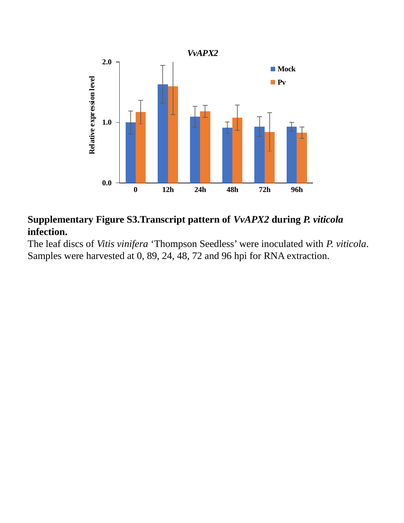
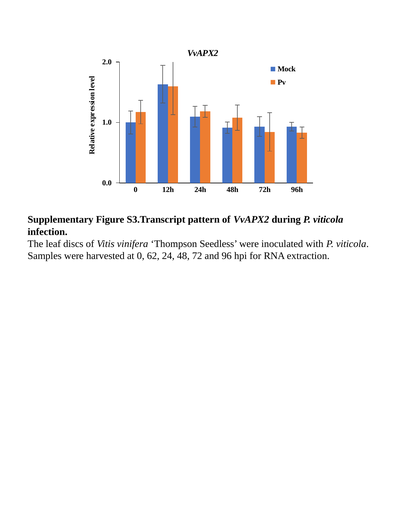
89: 89 -> 62 (153, 256)
